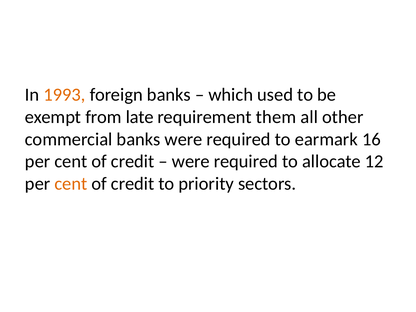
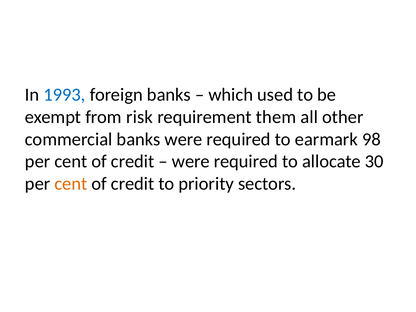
1993 colour: orange -> blue (65, 95)
late: late -> risk (140, 117)
16: 16 -> 98 (371, 139)
12: 12 -> 30 (374, 161)
